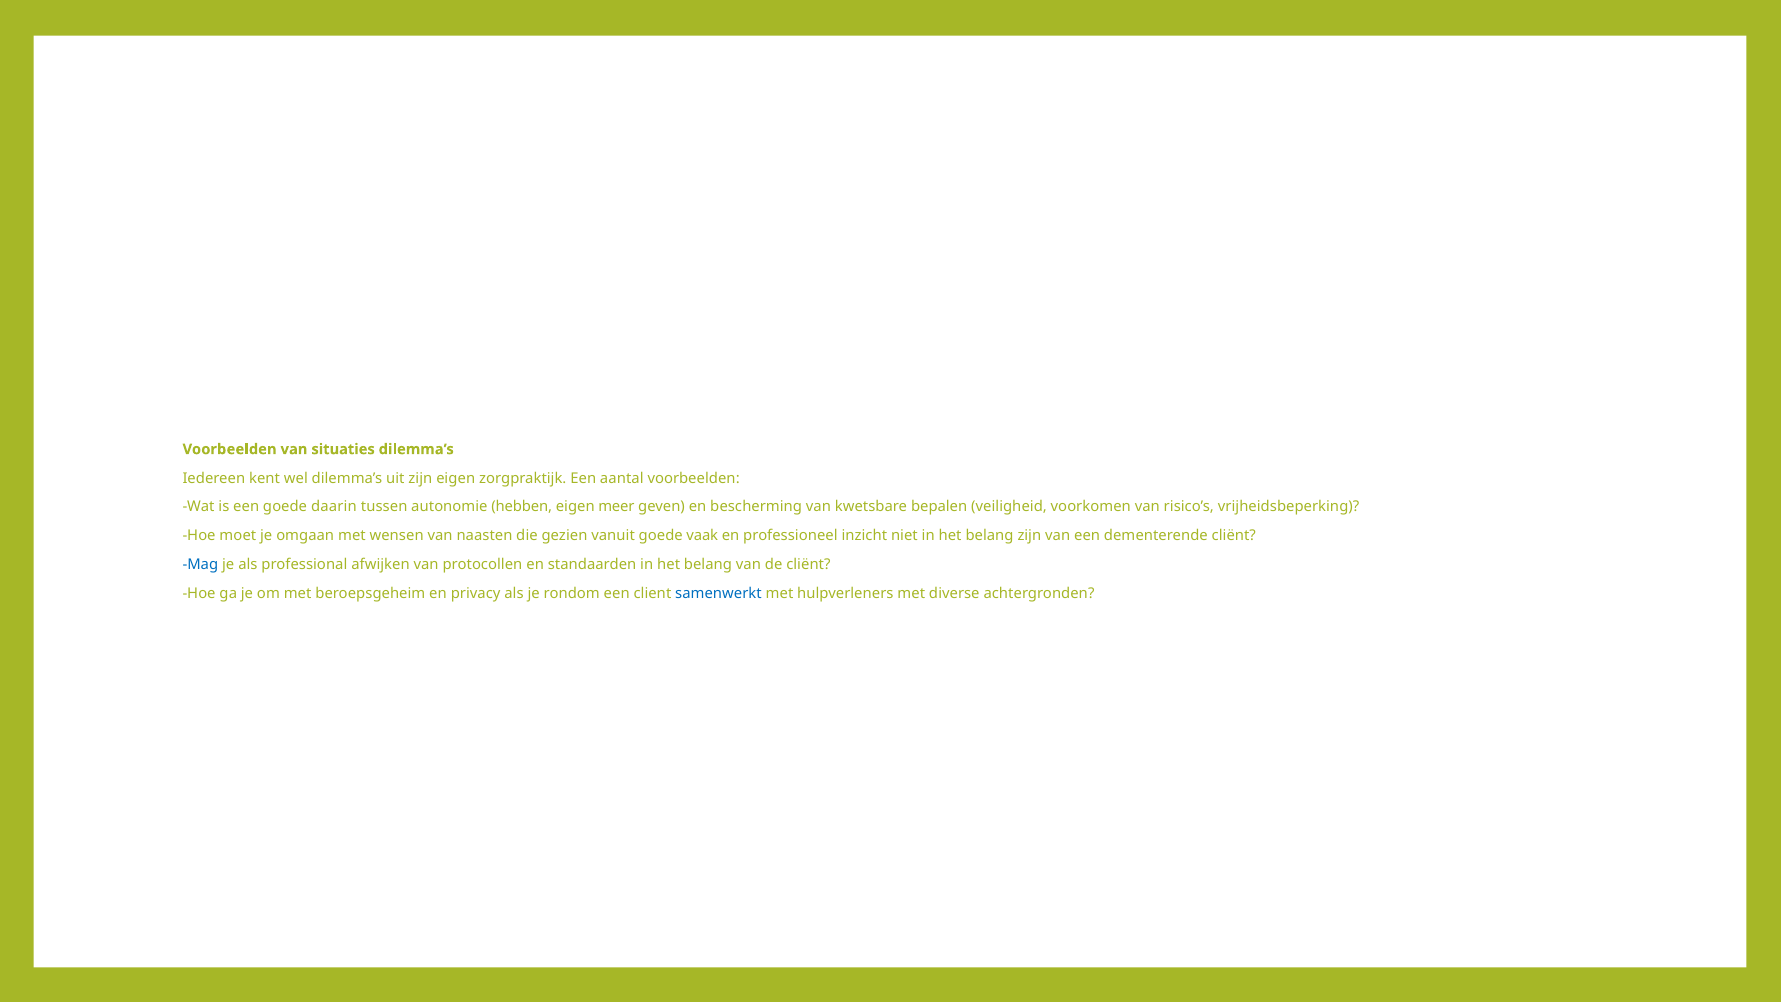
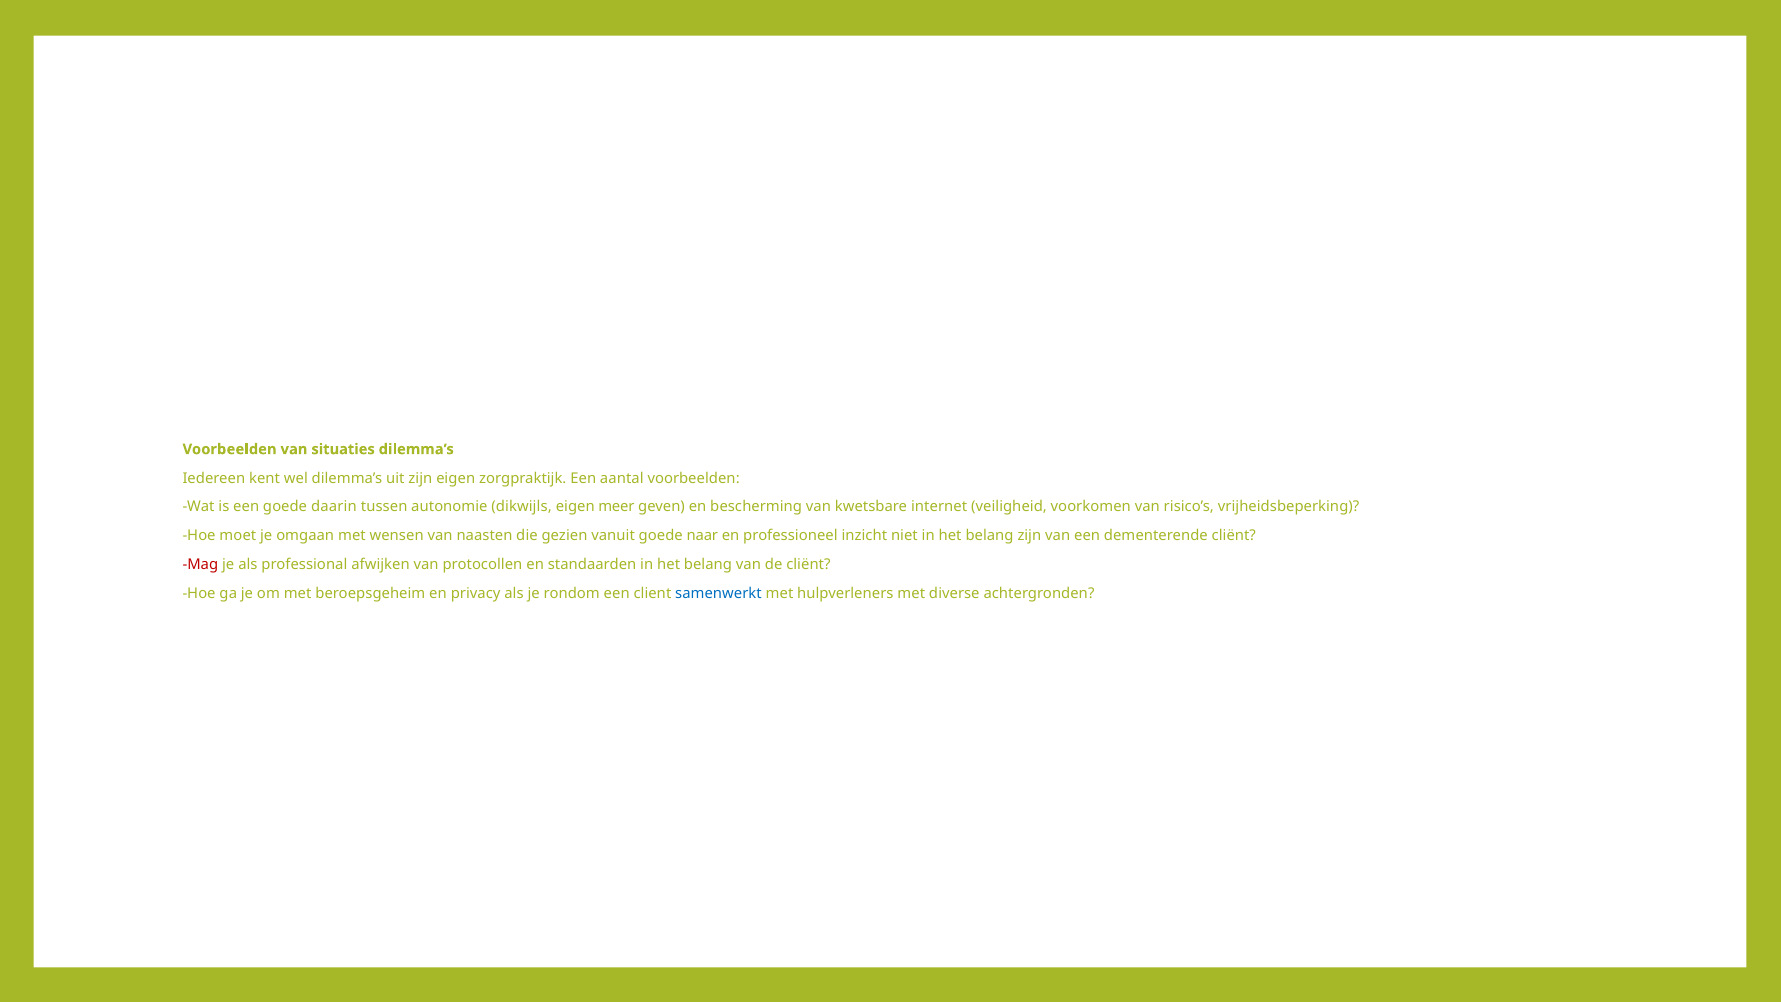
hebben: hebben -> dikwijls (522, 507)
bepalen: bepalen -> internet (939, 507)
vaak: vaak -> naar (702, 536)
Mag colour: blue -> red (200, 564)
